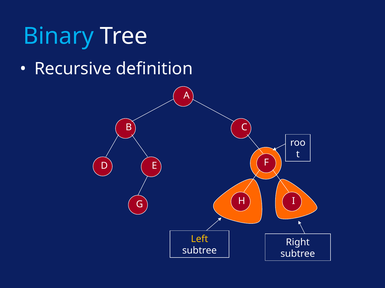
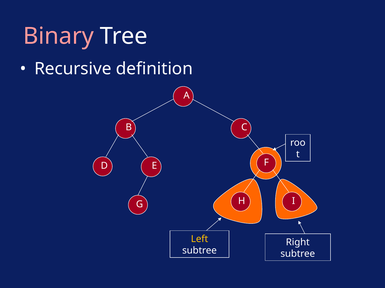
Binary colour: light blue -> pink (58, 36)
